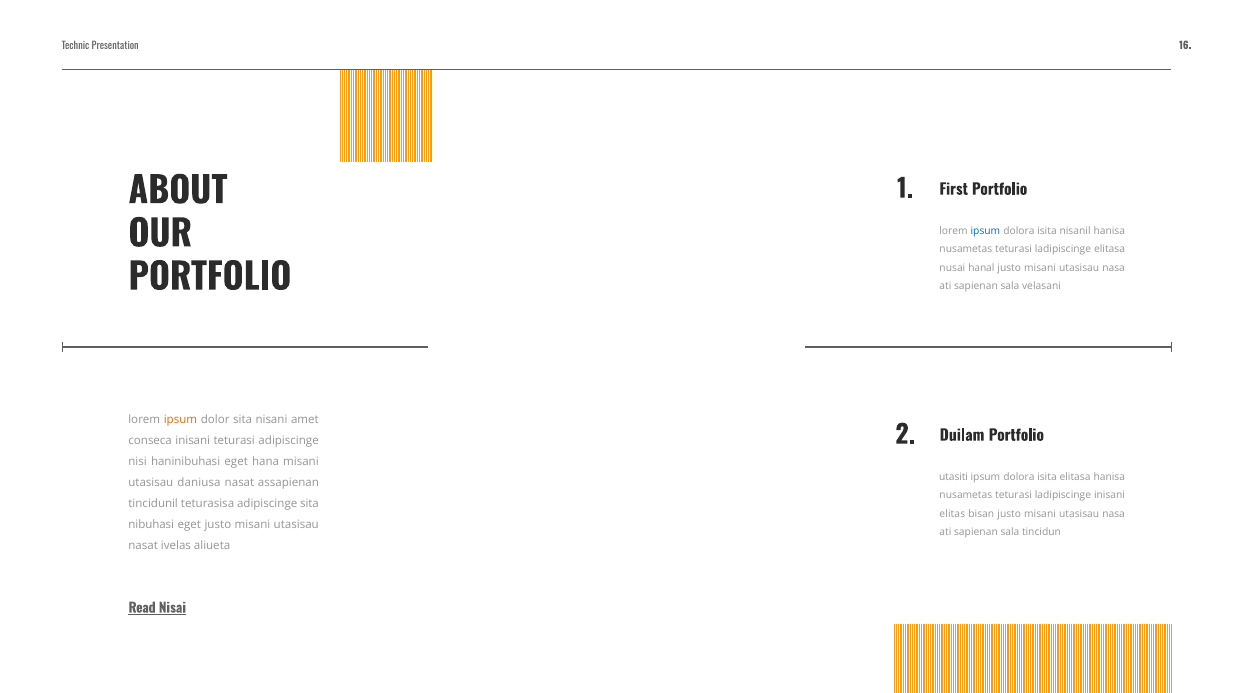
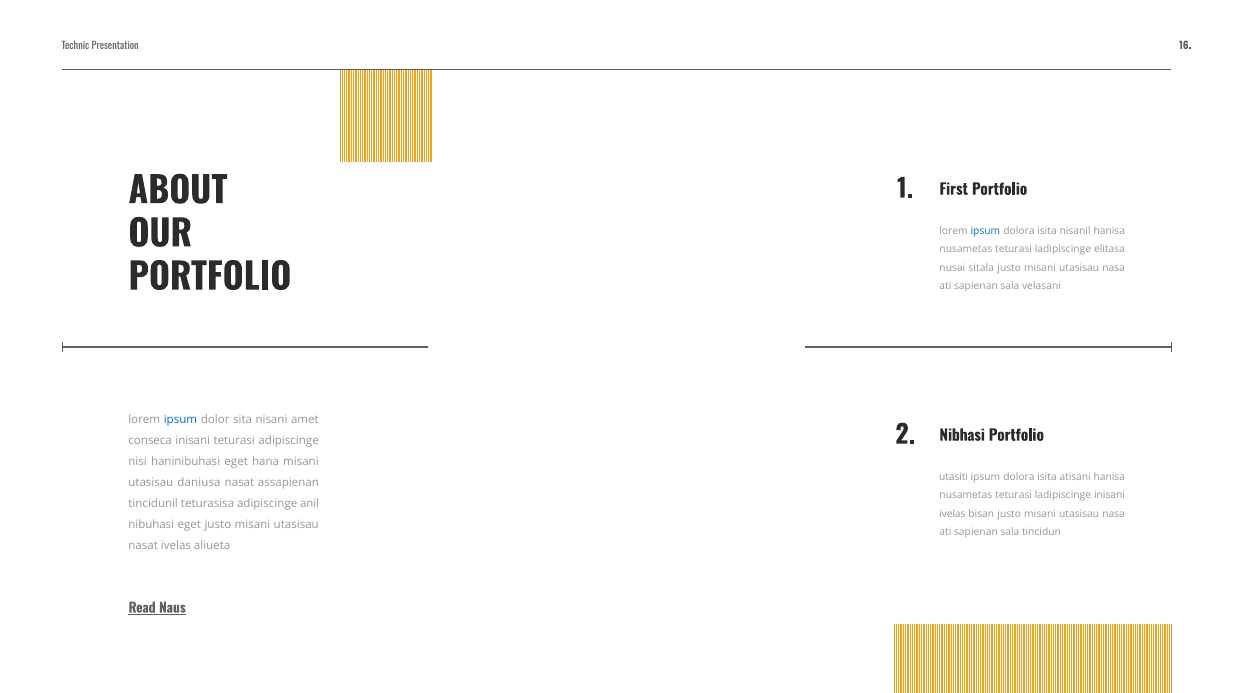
hanal: hanal -> sitala (981, 268)
ipsum colour: orange -> blue (180, 420)
Duilam: Duilam -> Nibhasi (962, 436)
isita elitasa: elitasa -> atisani (1075, 477)
adipiscinge sita: sita -> anil (310, 504)
elitas: elitas -> ivelas (952, 514)
Nisai: Nisai -> Naus (172, 609)
